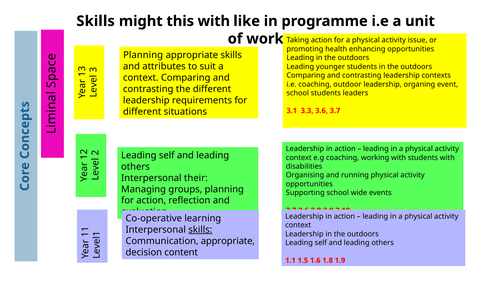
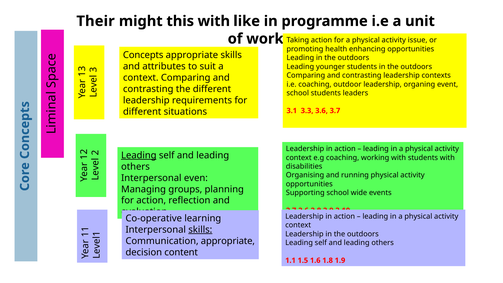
Skills: Skills -> Their (96, 21)
Planning: Planning -> Concepts (143, 55)
Leading underline: none -> present (139, 155)
their: their -> even (196, 178)
